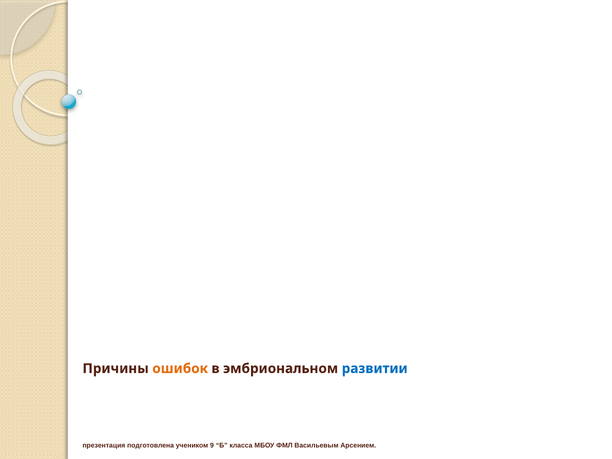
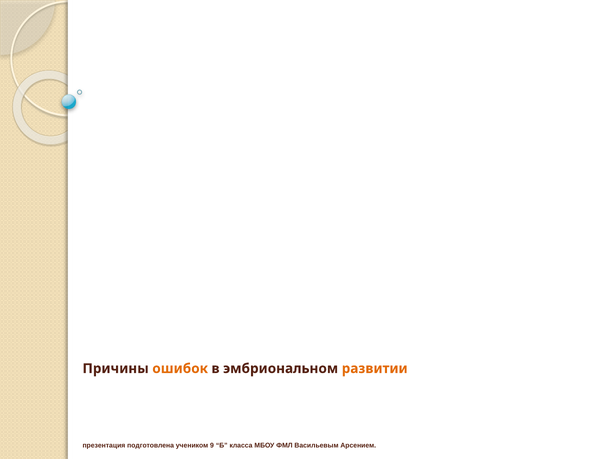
развитии colour: blue -> orange (375, 369)
